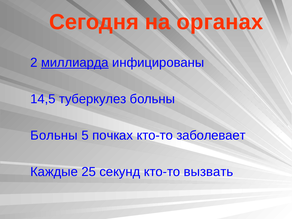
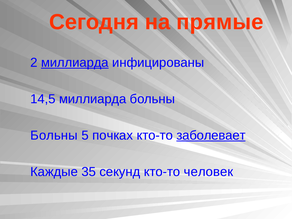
органах: органах -> прямые (220, 22)
14,5 туберкулез: туберкулез -> миллиарда (93, 99)
заболевает underline: none -> present (211, 135)
25: 25 -> 35 (89, 172)
вызвать: вызвать -> человек (208, 172)
